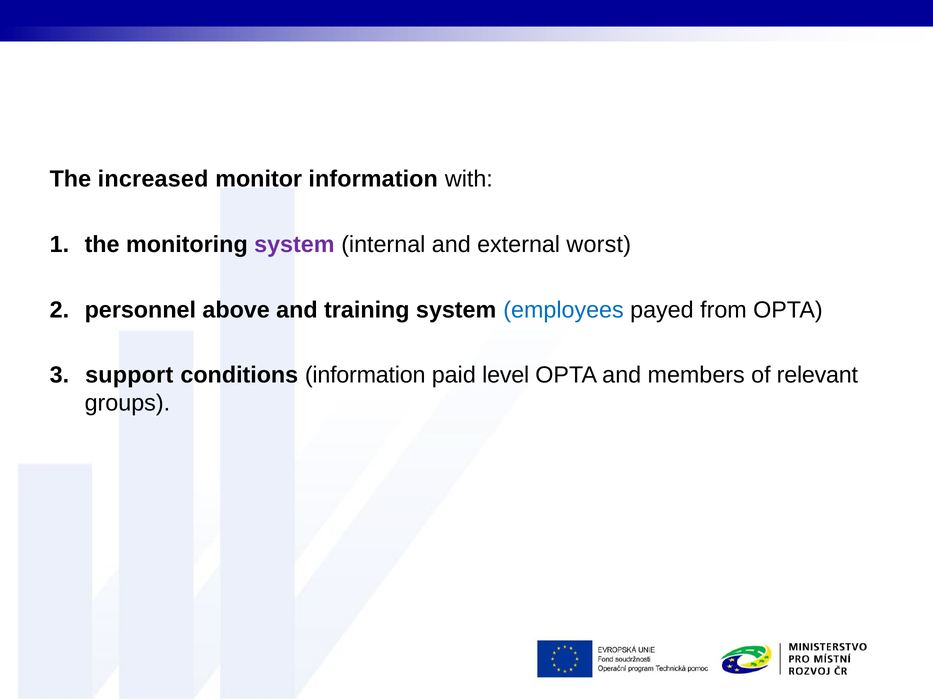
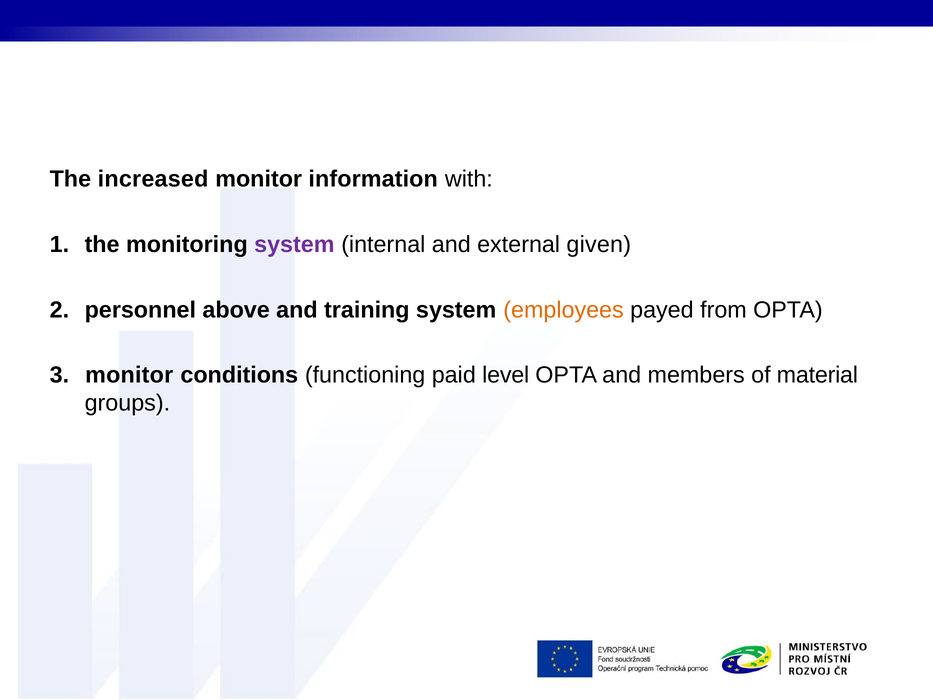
worst: worst -> given (599, 244)
employees colour: blue -> orange (564, 310)
support: support -> monitor (129, 375)
conditions information: information -> functioning (365, 375)
relevant: relevant -> material (817, 375)
